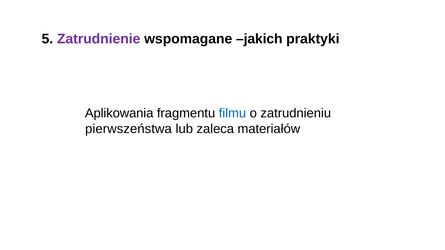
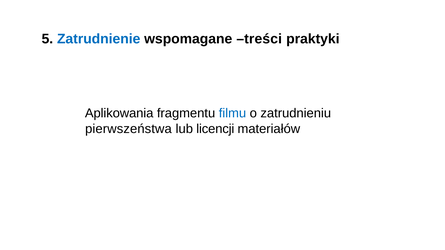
Zatrudnienie colour: purple -> blue (99, 39)
jakich: jakich -> treści (259, 39)
zaleca: zaleca -> licencji (215, 129)
